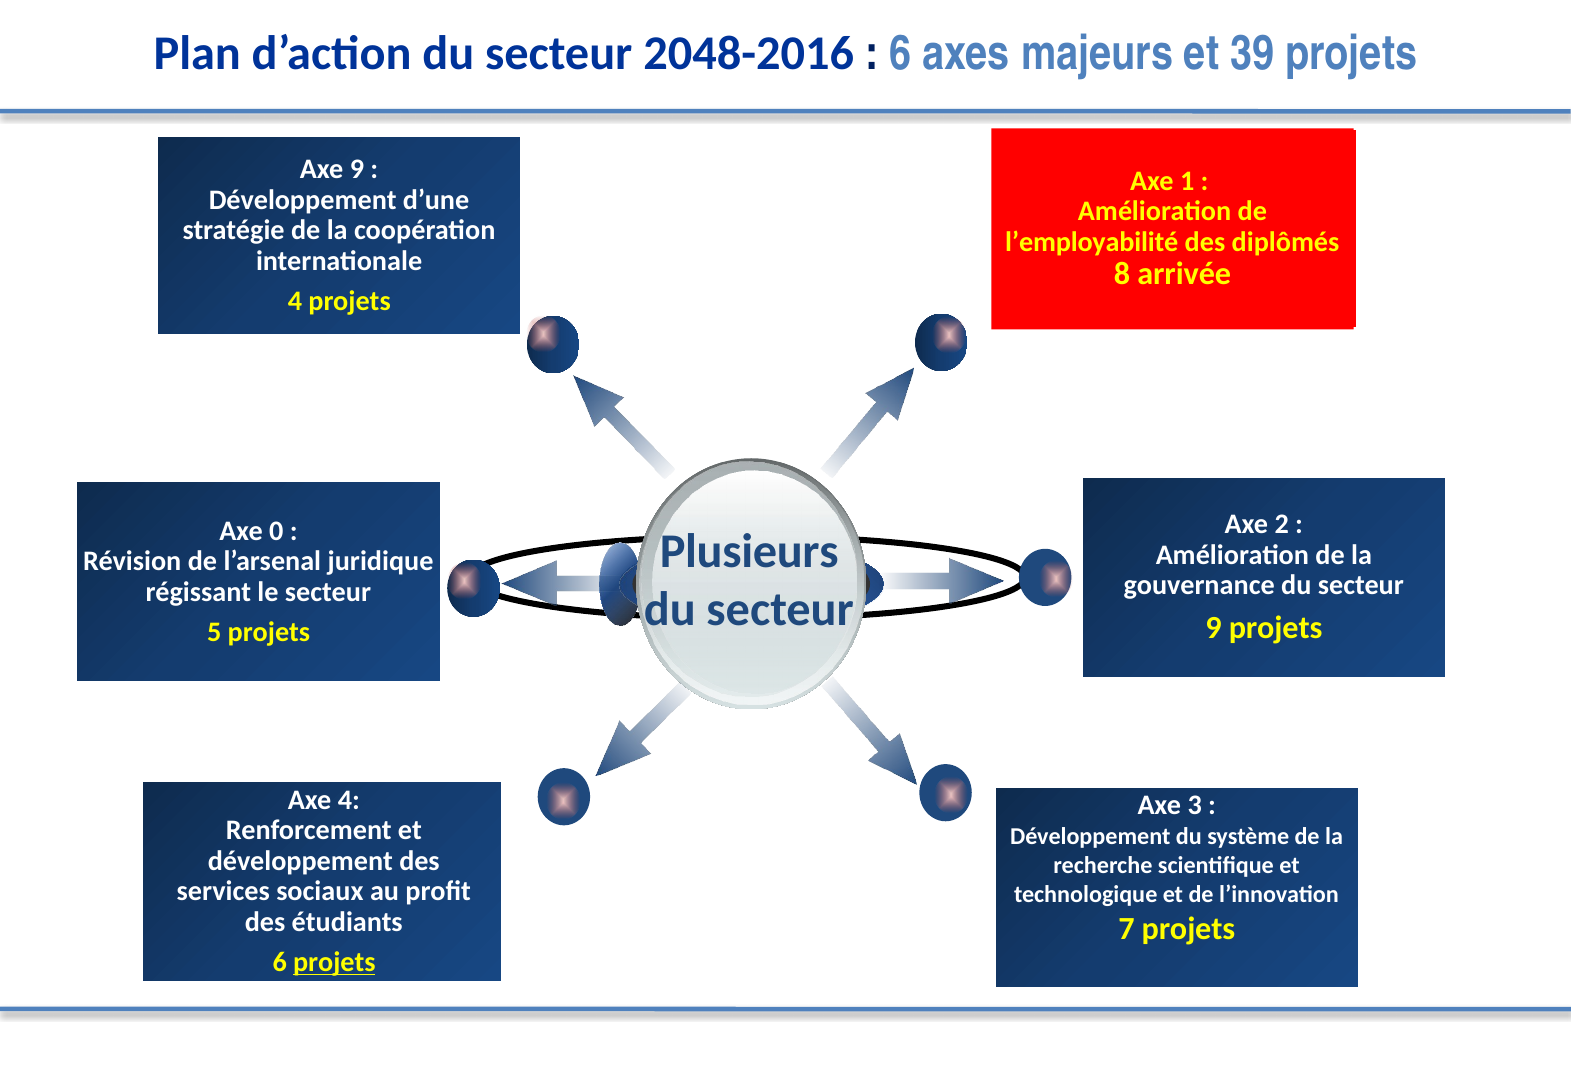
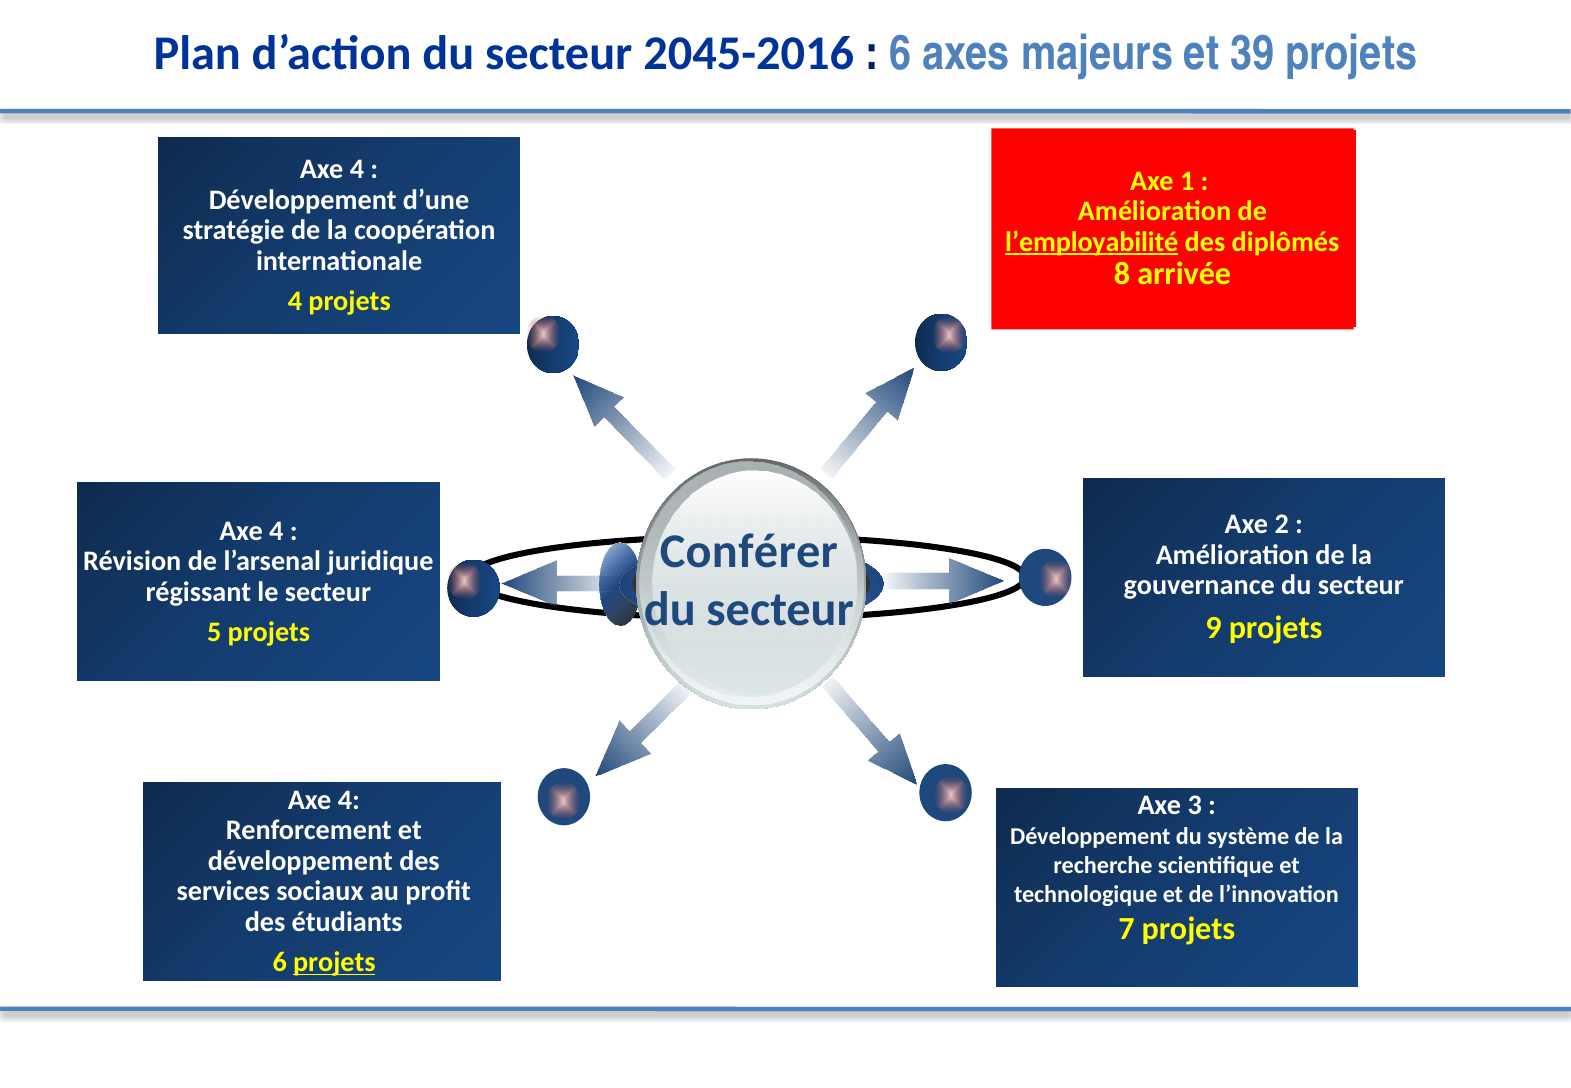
2048-2016: 2048-2016 -> 2045-2016 (749, 53)
9: 9 -> 4 (357, 169)
l’employabilité underline: none -> present (1092, 242)
0: 0 -> 4 (276, 531)
Plusieurs: Plusieurs -> Conférer (749, 552)
